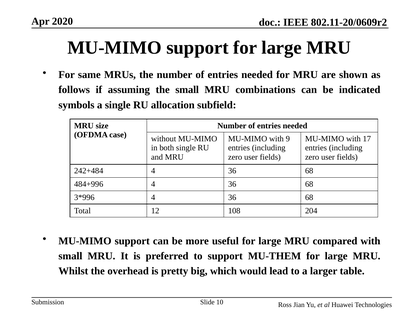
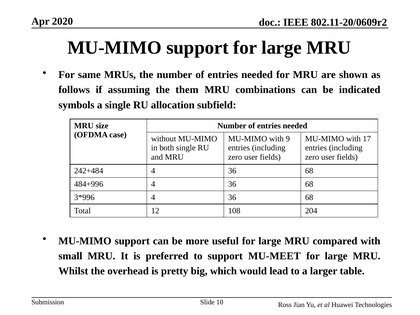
the small: small -> them (187, 90)
MU-THEM: MU-THEM -> MU-MEET (274, 256)
